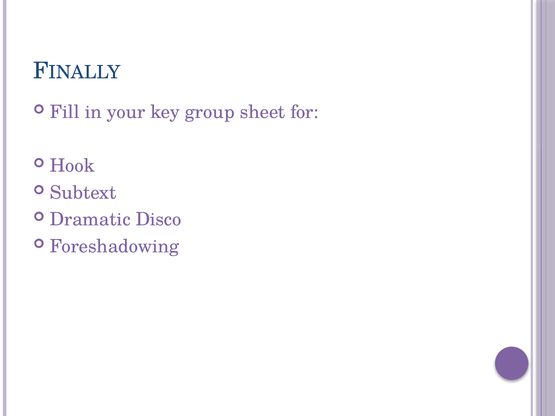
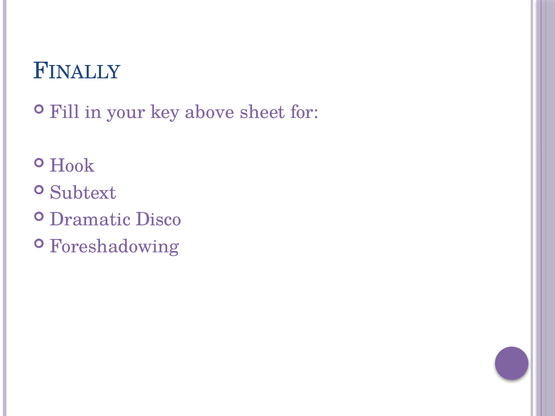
group: group -> above (210, 112)
